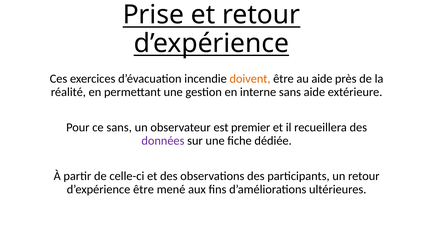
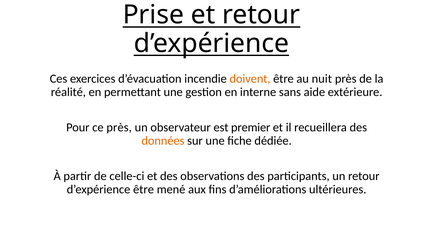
au aide: aide -> nuit (322, 79)
ce sans: sans -> près (119, 127)
données colour: purple -> orange (163, 141)
